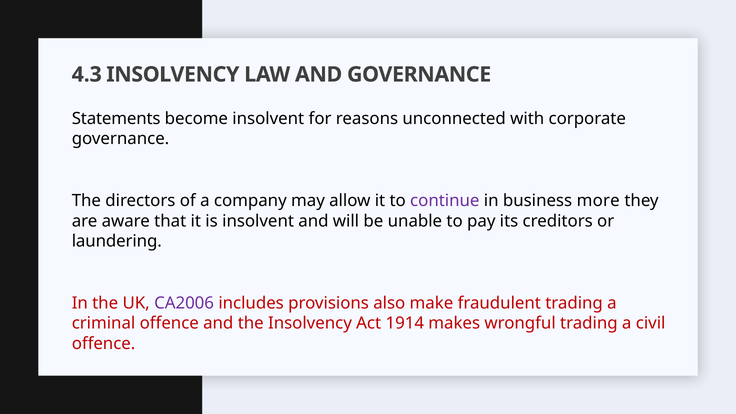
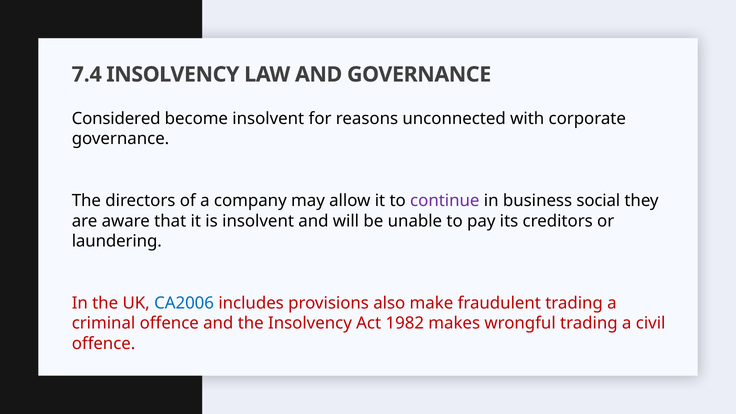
4.3: 4.3 -> 7.4 (87, 74)
Statements: Statements -> Considered (116, 119)
more: more -> social (598, 201)
CA2006 colour: purple -> blue (184, 303)
1914: 1914 -> 1982 (405, 323)
